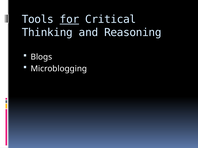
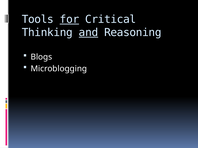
and underline: none -> present (89, 33)
